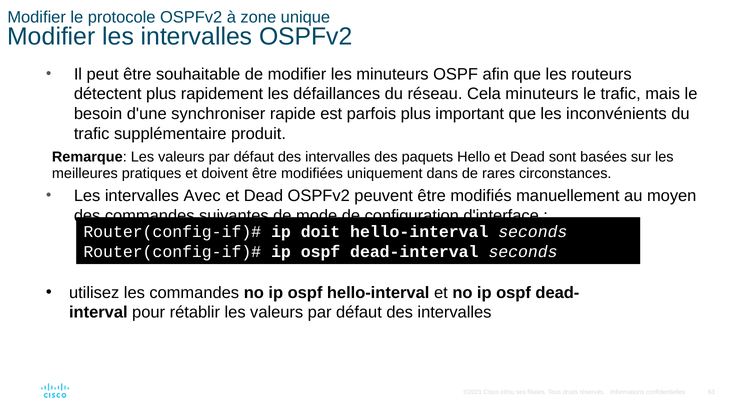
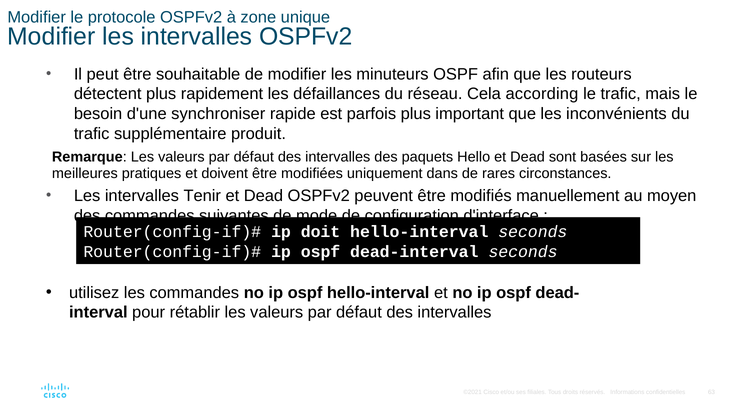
Cela minuteurs: minuteurs -> according (542, 94)
Avec: Avec -> Tenir (202, 196)
